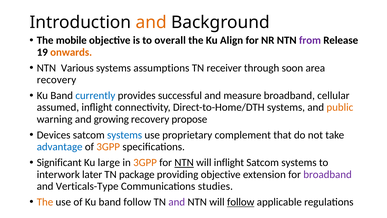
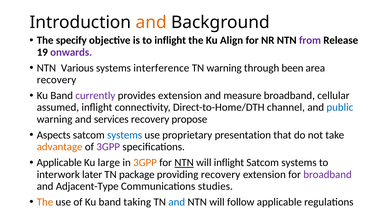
mobile: mobile -> specify (71, 40)
to overall: overall -> inflight (170, 40)
onwards colour: orange -> purple (71, 52)
assumptions: assumptions -> interference (161, 68)
TN receiver: receiver -> warning (224, 68)
soon: soon -> been (292, 68)
currently colour: blue -> purple (95, 95)
provides successful: successful -> extension (180, 95)
Direct-to-Home/DTH systems: systems -> channel (286, 107)
public colour: orange -> blue (340, 107)
growing: growing -> services (111, 119)
Devices: Devices -> Aspects (54, 135)
complement: complement -> presentation (243, 135)
advantage colour: blue -> orange (60, 147)
3GPP colour: orange -> purple (108, 147)
Significant: Significant -> Applicable (59, 162)
providing objective: objective -> recovery (221, 174)
Verticals-Type: Verticals-Type -> Adjacent-Type (87, 186)
band follow: follow -> taking (137, 202)
and colour: purple -> blue (177, 202)
follow underline: present -> none (241, 202)
